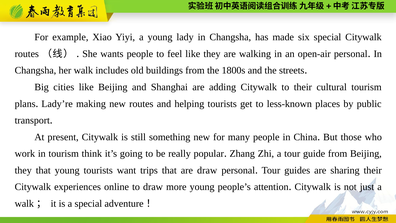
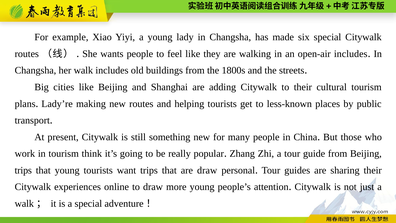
open-air personal: personal -> includes (351, 54)
they: they -> trips (23, 170)
